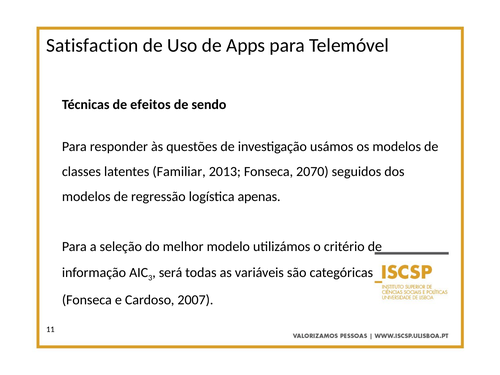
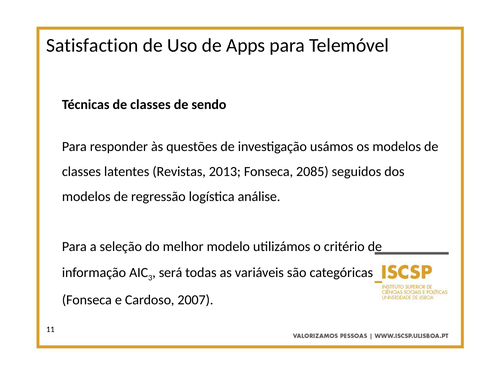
Técnicas de efeitos: efeitos -> classes (150, 105)
Familiar: Familiar -> Revistas (179, 171)
2070: 2070 -> 2085 (312, 171)
apenas: apenas -> análise (259, 196)
